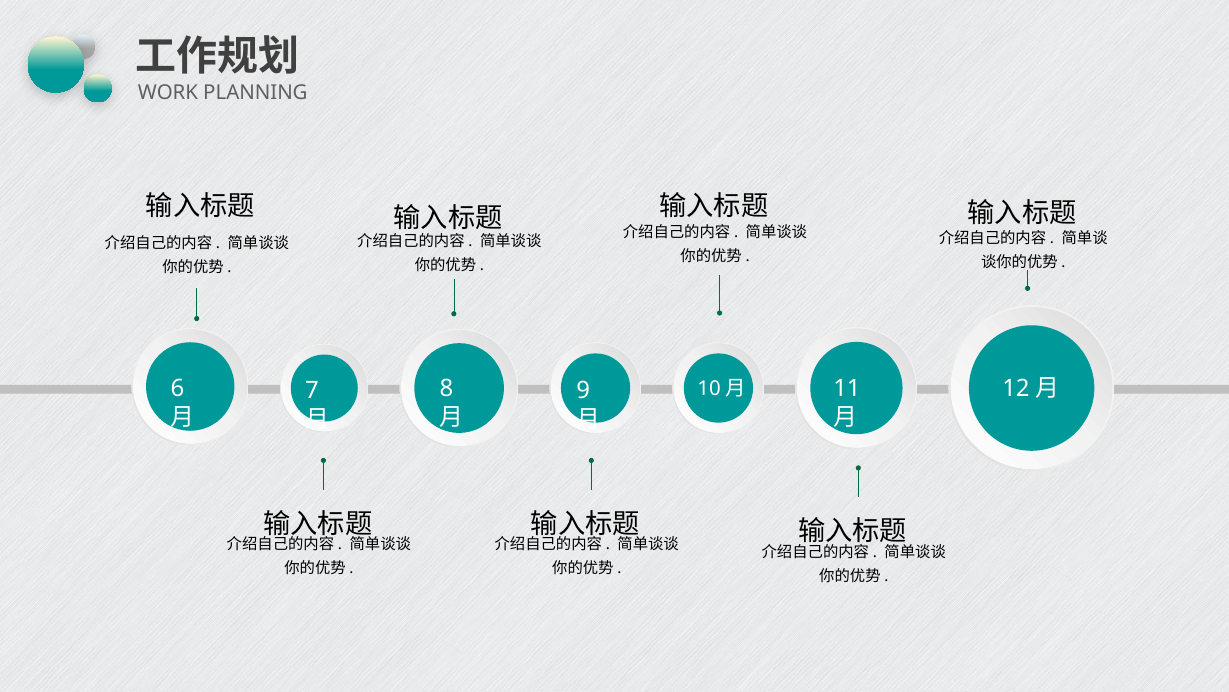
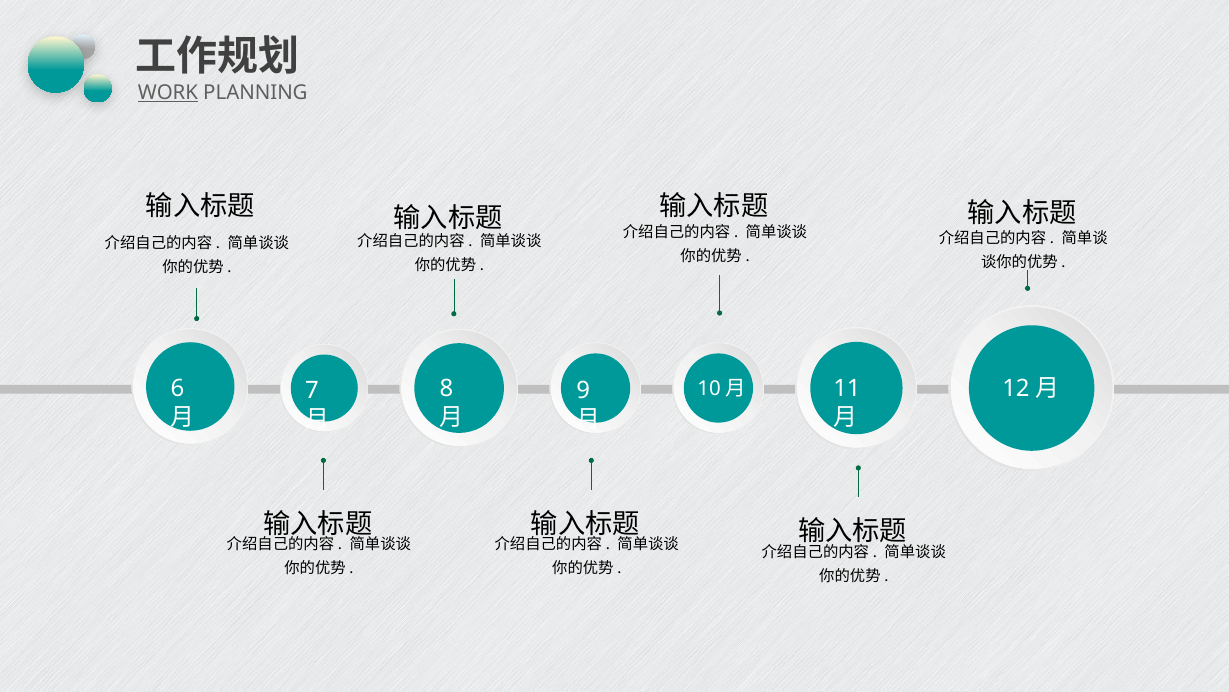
WORK underline: none -> present (168, 93)
